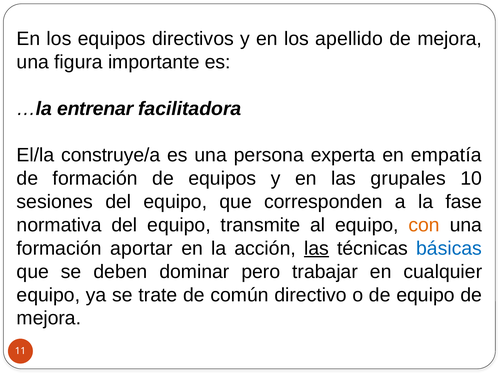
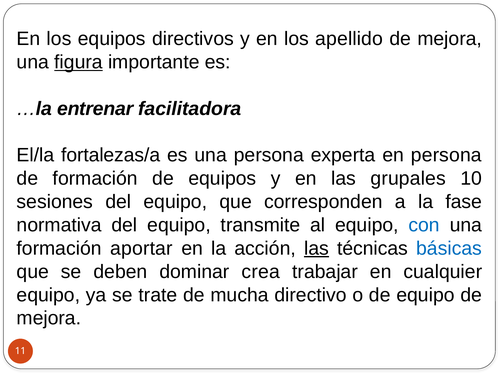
figura underline: none -> present (78, 62)
construye/a: construye/a -> fortalezas/a (111, 155)
en empatía: empatía -> persona (446, 155)
con colour: orange -> blue (424, 225)
pero: pero -> crea (261, 272)
común: común -> mucha (240, 295)
